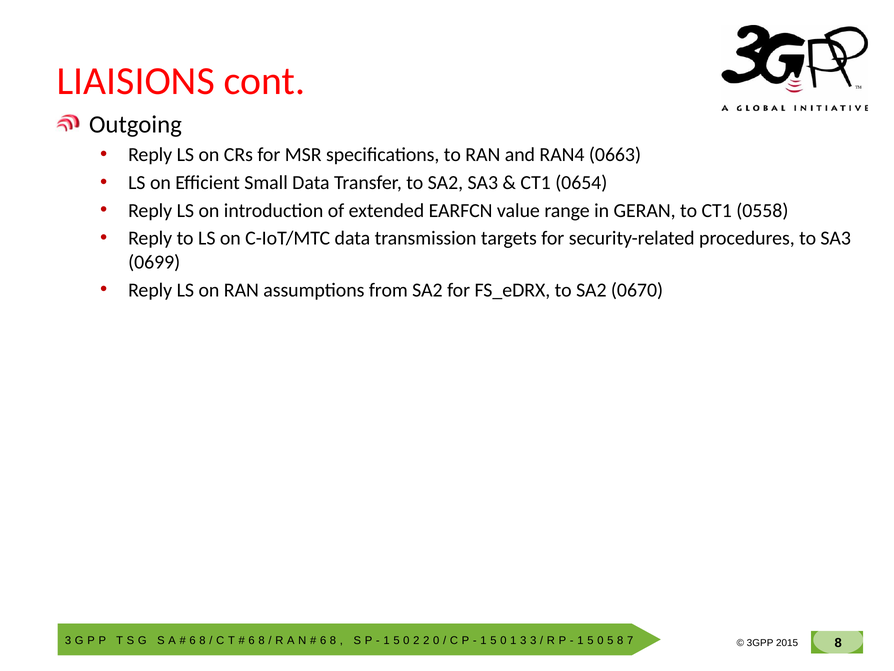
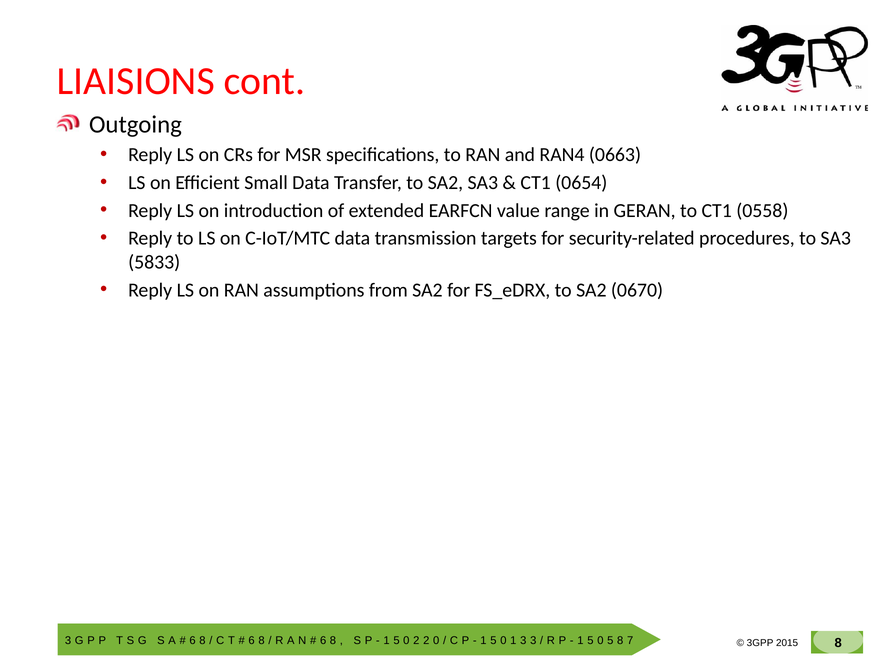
0699: 0699 -> 5833 (154, 262)
